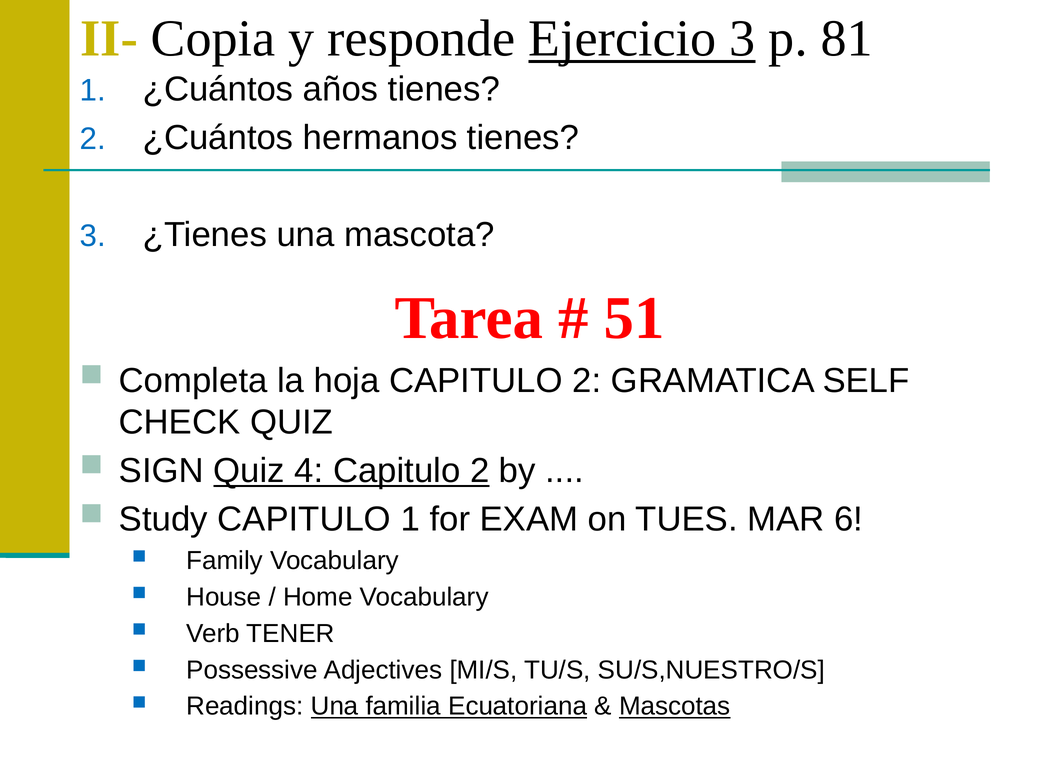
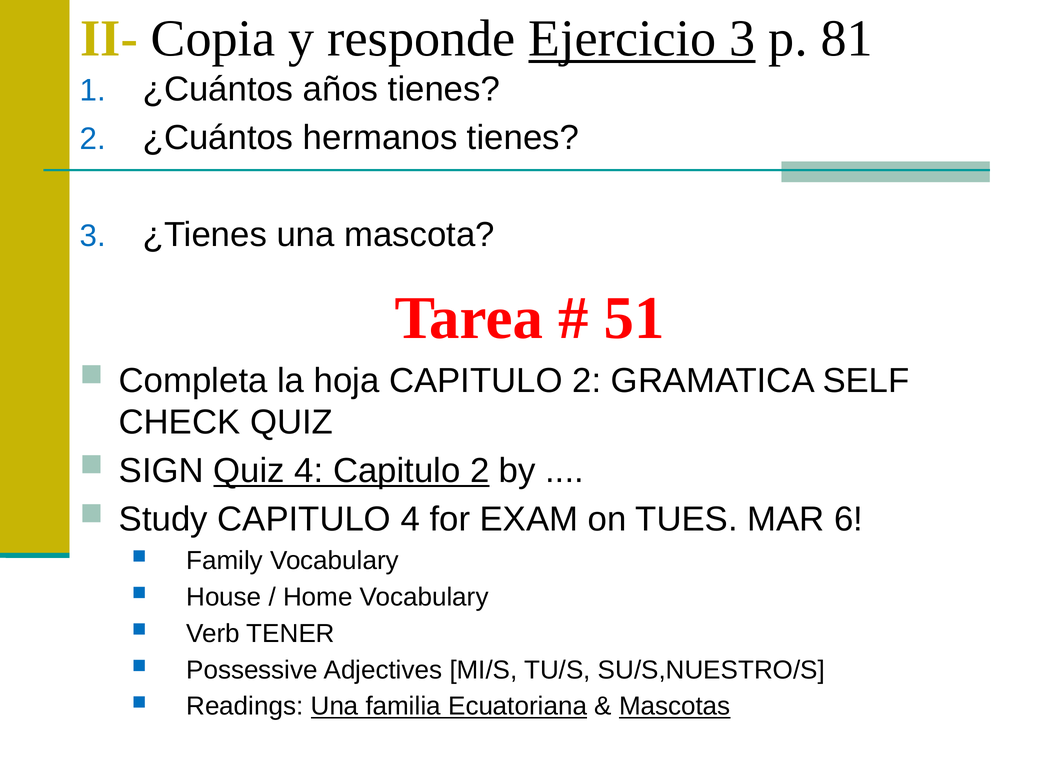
CAPITULO 1: 1 -> 4 (410, 520)
